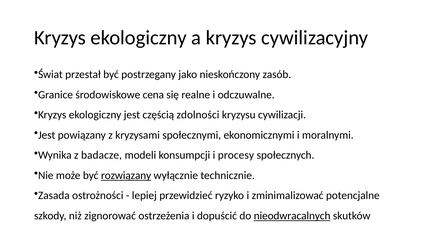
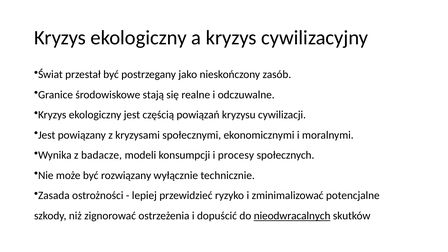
cena: cena -> stają (153, 95)
zdolności: zdolności -> powiązań (198, 115)
rozwiązany underline: present -> none (126, 175)
